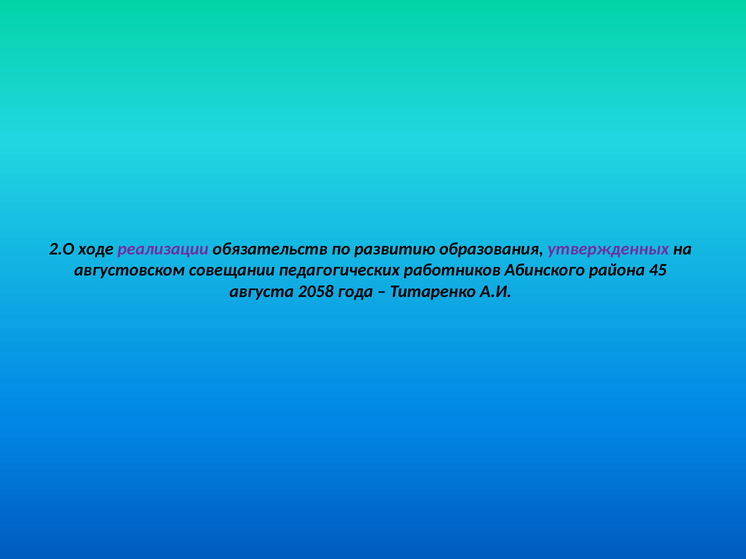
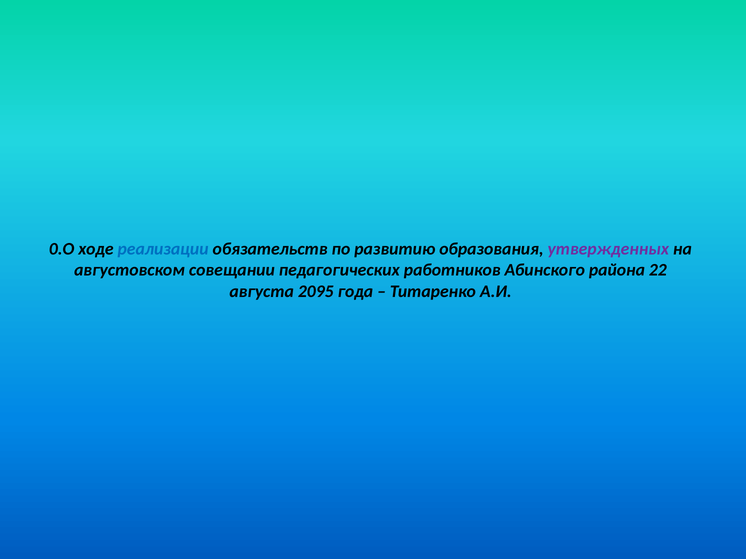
2.О: 2.О -> 0.О (62, 249)
реализации colour: purple -> blue (163, 249)
45: 45 -> 22 (658, 270)
2058: 2058 -> 2095 (316, 292)
